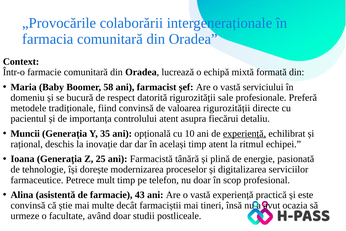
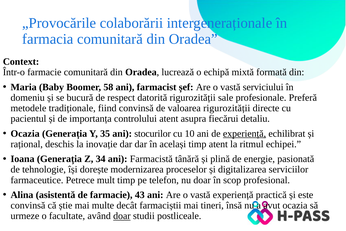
Muncii: Muncii -> Ocazia (25, 133)
opțională: opțională -> stocurilor (153, 133)
25: 25 -> 34 (101, 159)
doar underline: none -> present (122, 216)
